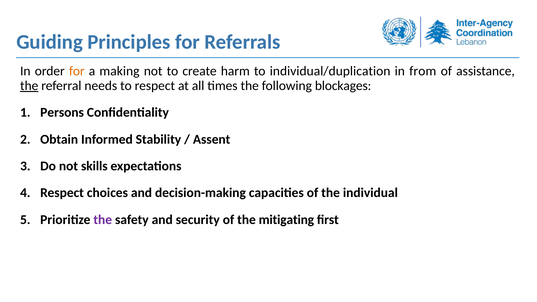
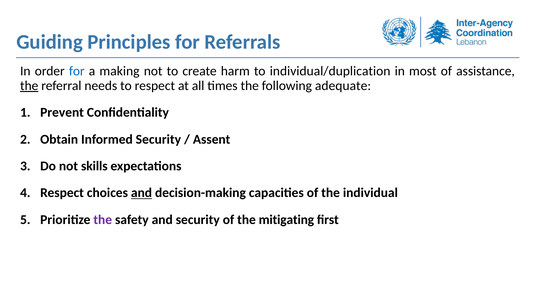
for colour: orange -> blue (77, 71)
from: from -> most (423, 71)
blockages: blockages -> adequate (343, 86)
Persons: Persons -> Prevent (62, 112)
Informed Stability: Stability -> Security (158, 139)
and underline: none -> present (141, 193)
